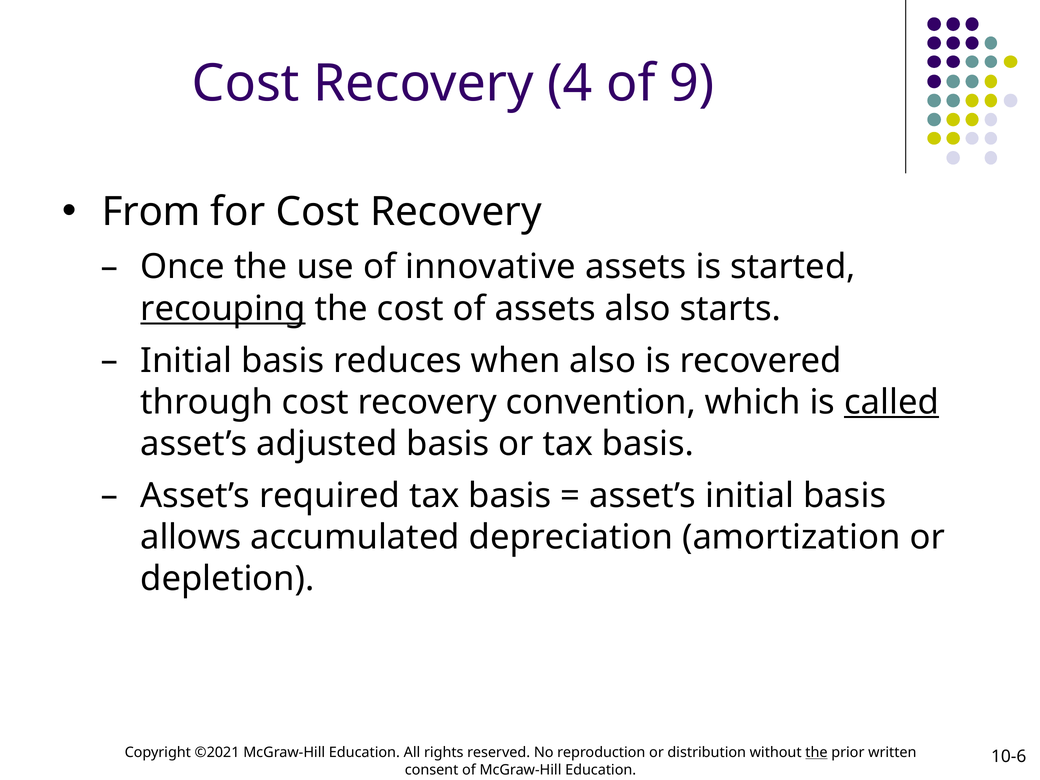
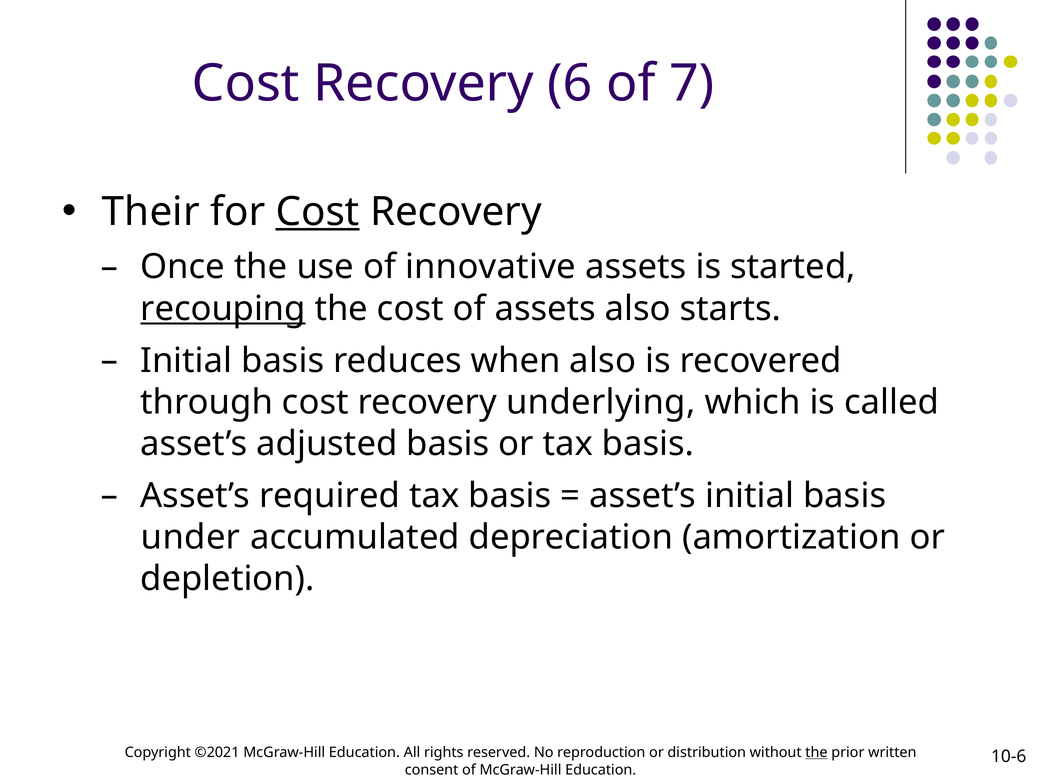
4: 4 -> 6 (570, 84)
9: 9 -> 7 (692, 84)
From: From -> Their (151, 212)
Cost underline: none -> present (318, 212)
convention: convention -> underlying (601, 402)
called underline: present -> none (891, 402)
allows: allows -> under (191, 537)
